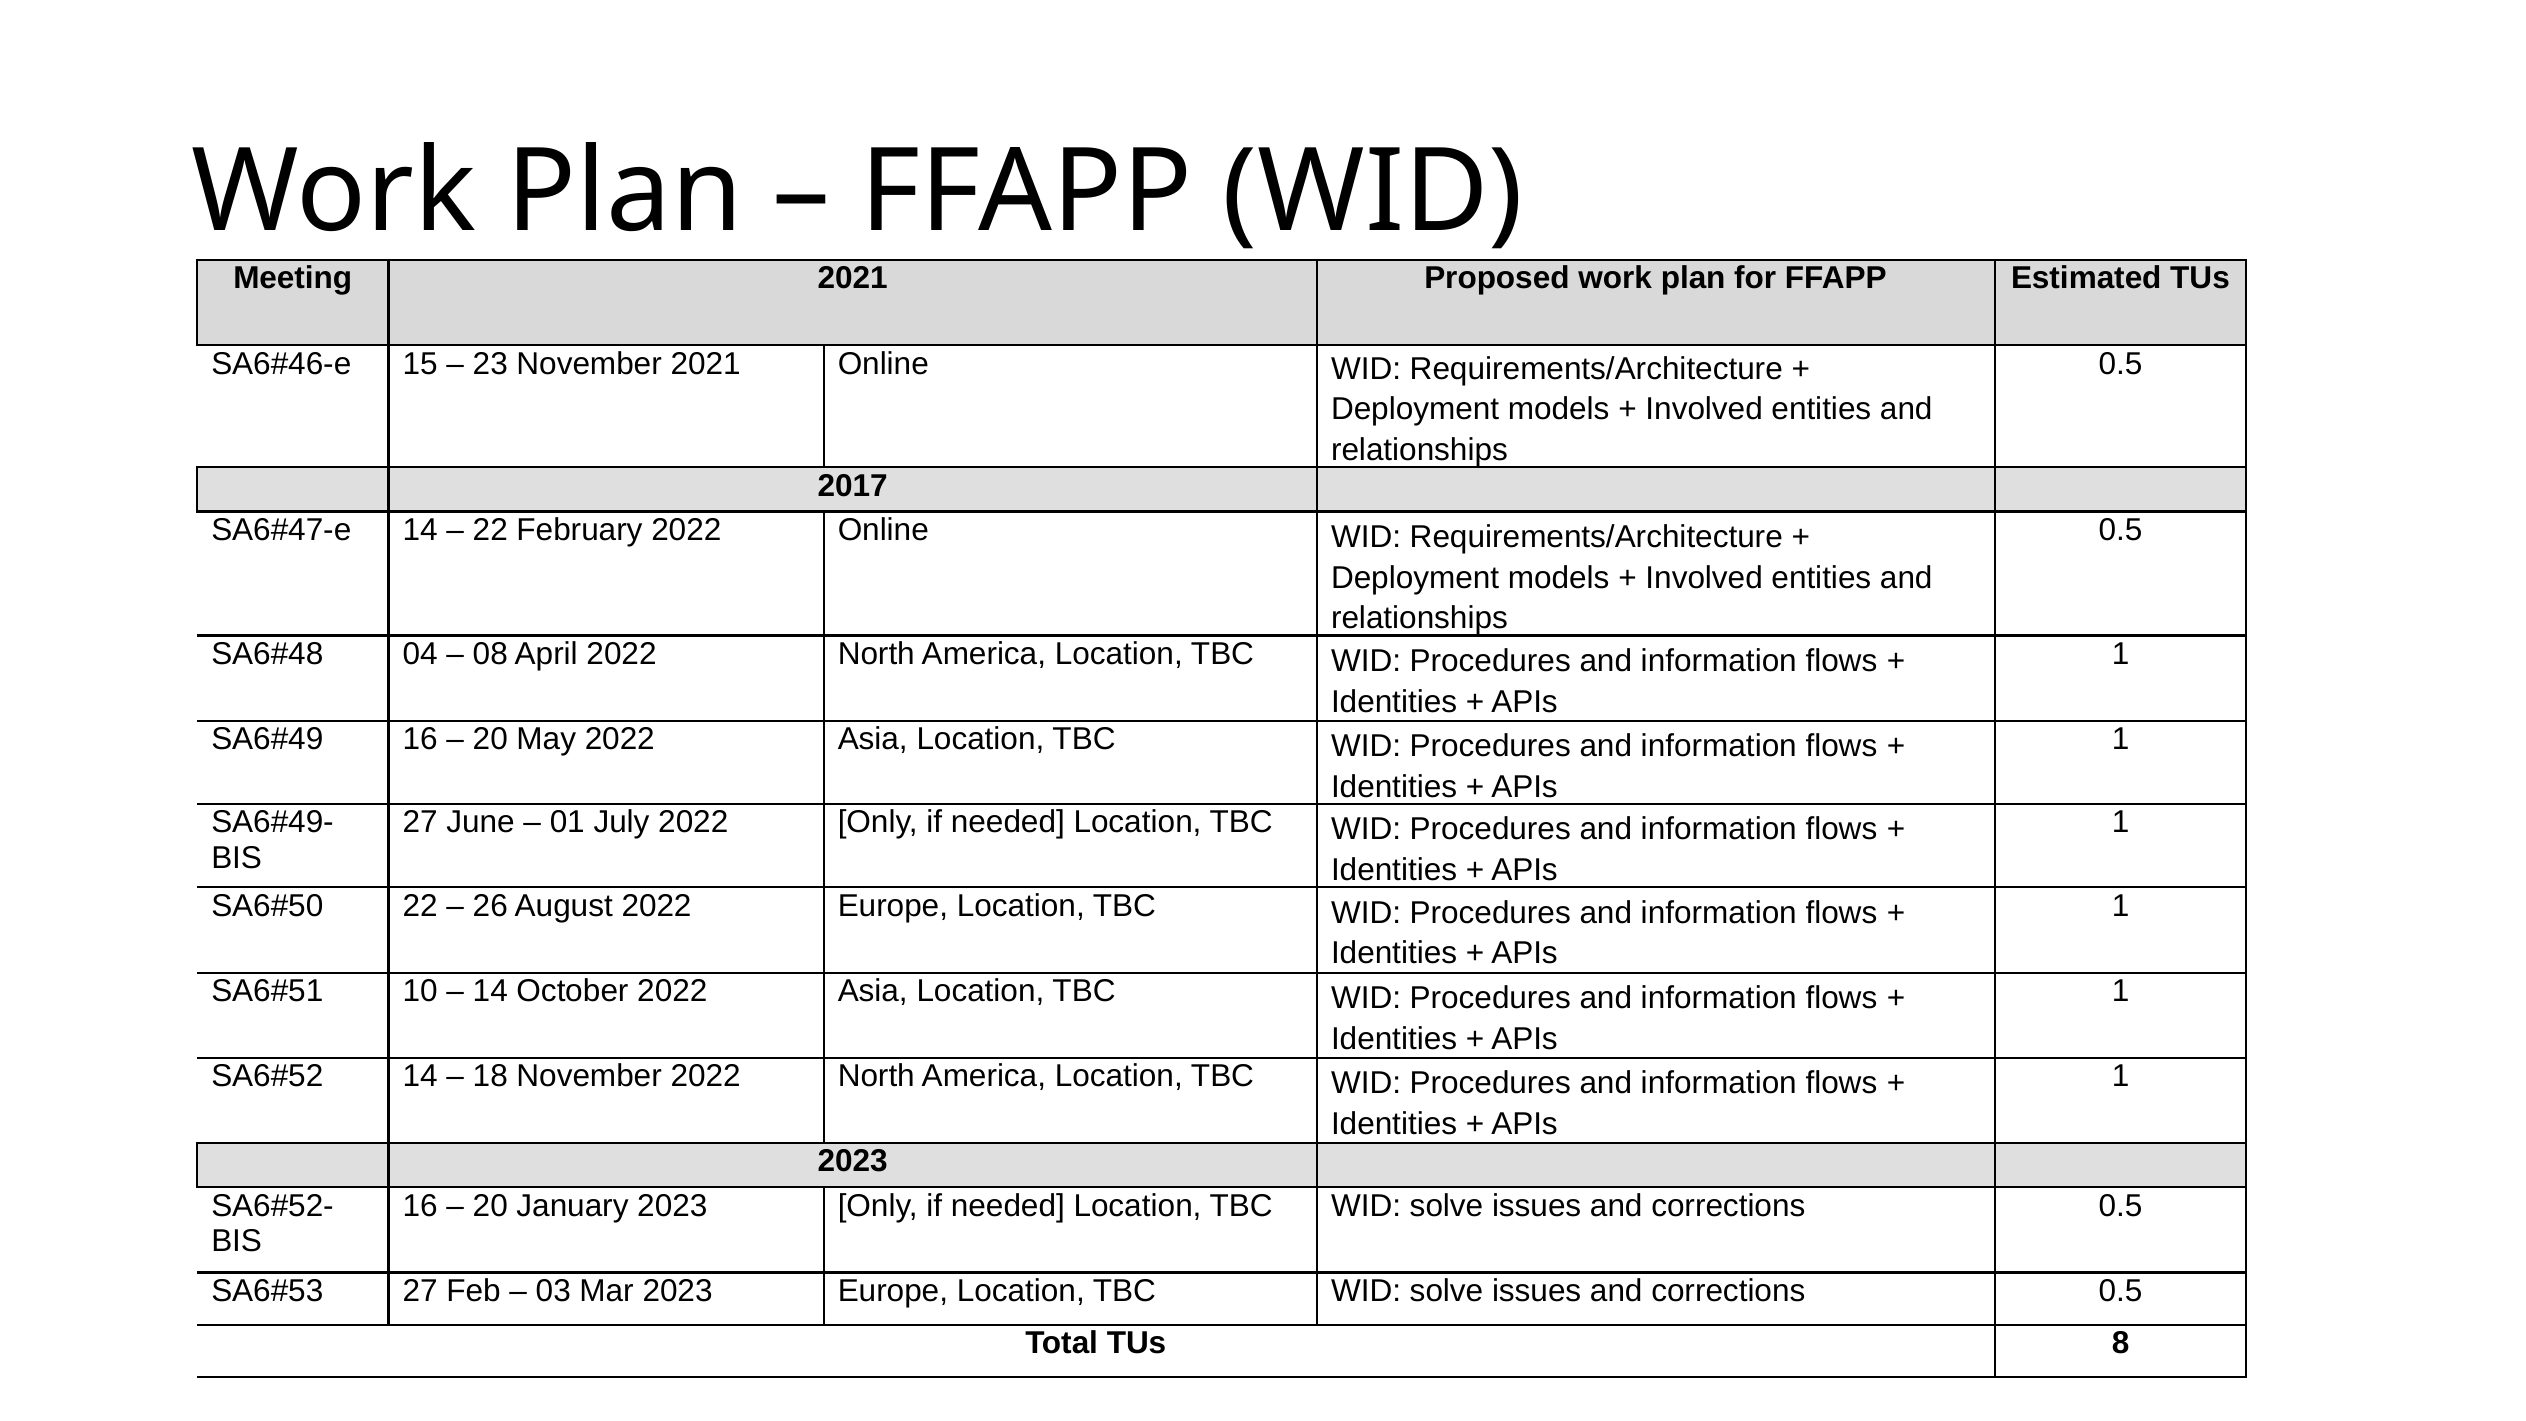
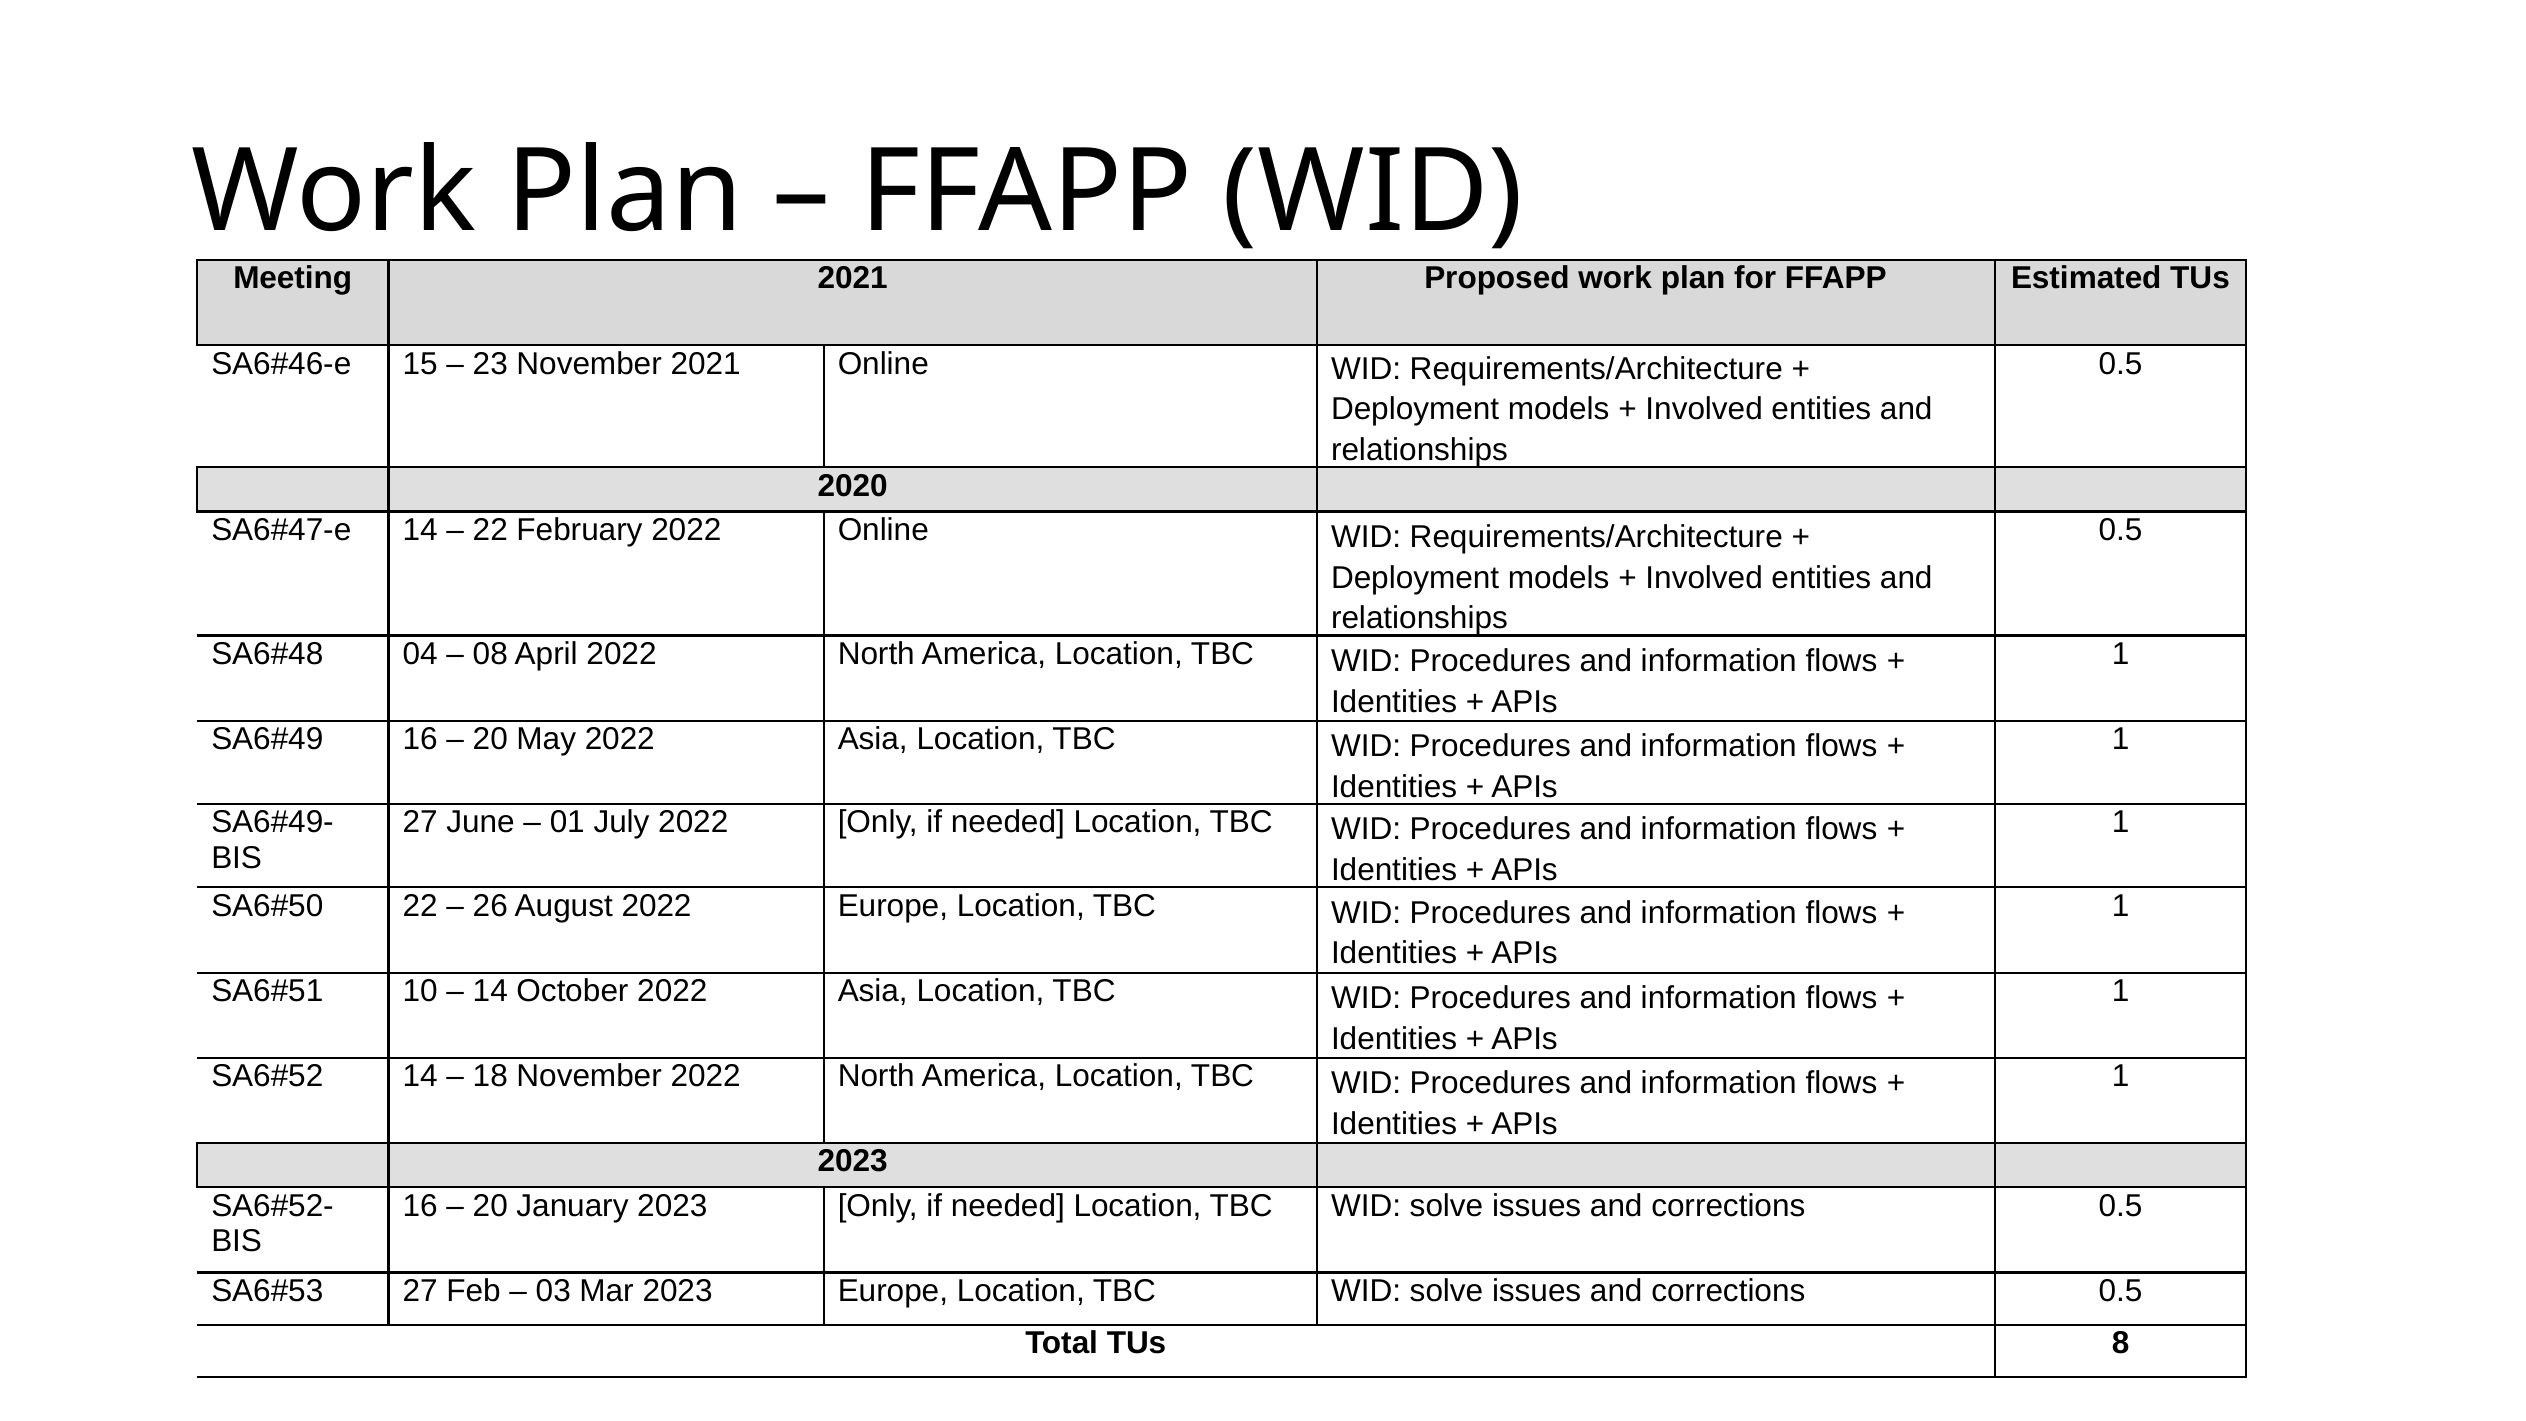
2017: 2017 -> 2020 (853, 486)
